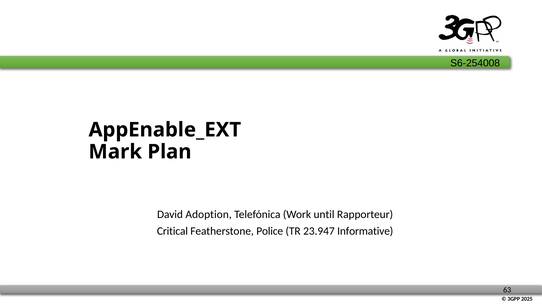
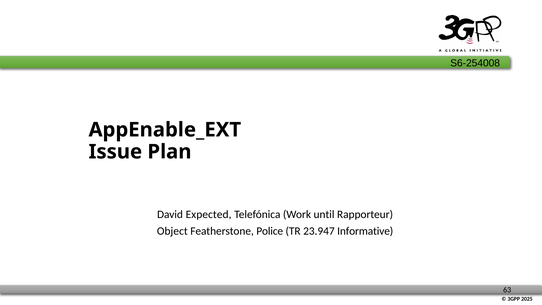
Mark: Mark -> Issue (115, 152)
Adoption: Adoption -> Expected (209, 214)
Critical: Critical -> Object (172, 231)
